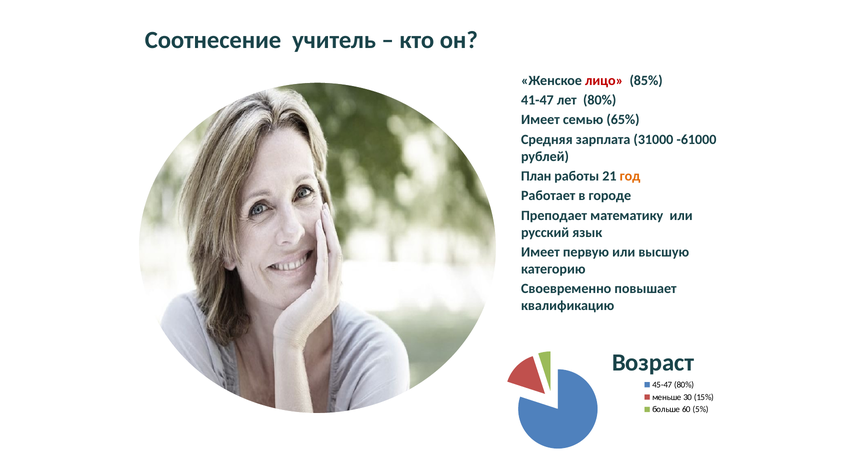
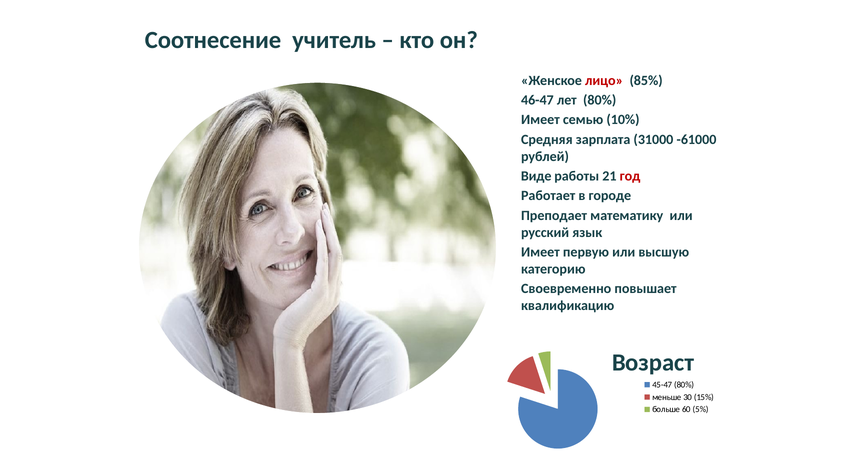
41-47: 41-47 -> 46-47 (537, 100)
65%: 65% -> 10% (623, 120)
План: План -> Виде (536, 176)
год colour: orange -> red (630, 176)
